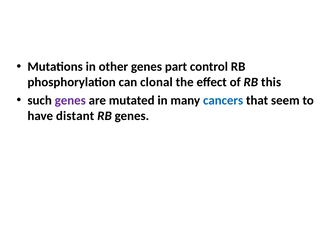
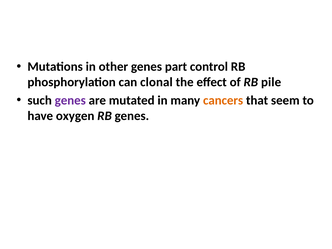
this: this -> pile (271, 82)
cancers colour: blue -> orange (223, 100)
distant: distant -> oxygen (75, 116)
